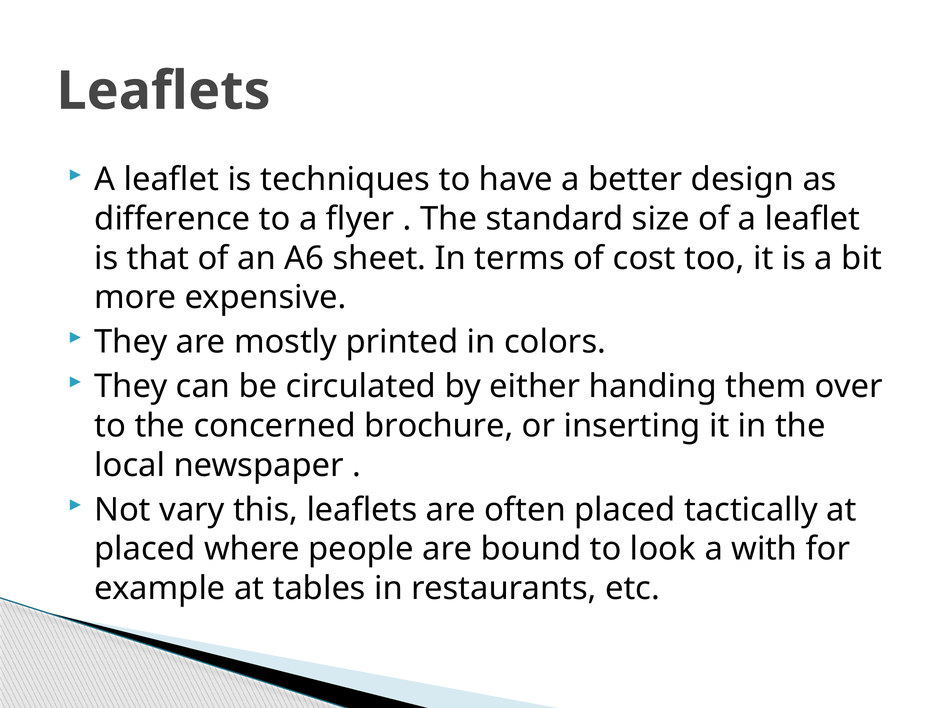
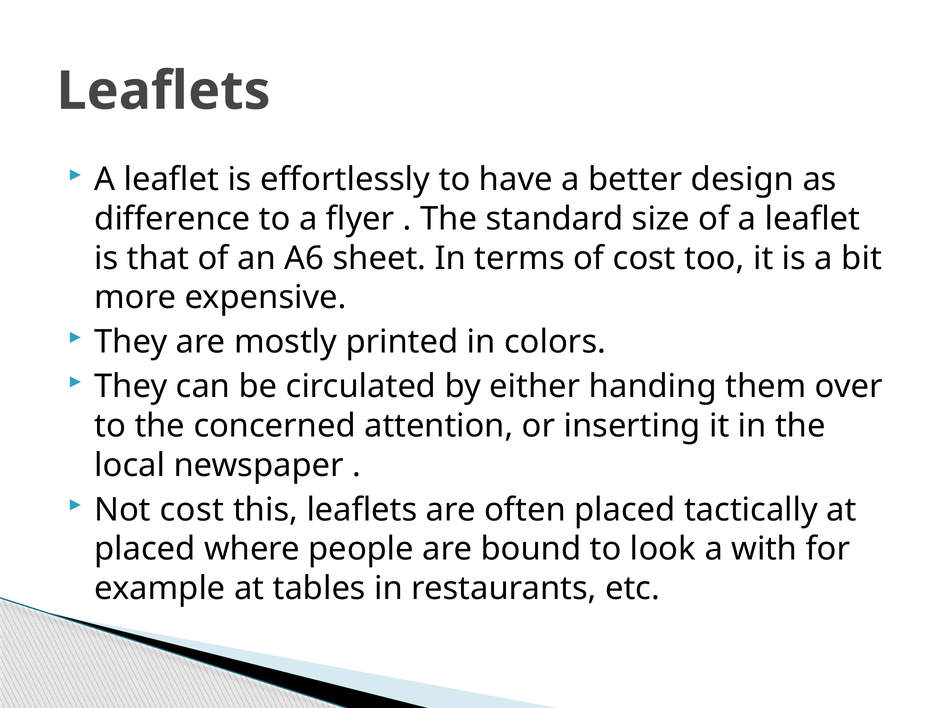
techniques: techniques -> effortlessly (345, 180)
brochure: brochure -> attention (439, 426)
Not vary: vary -> cost (192, 510)
